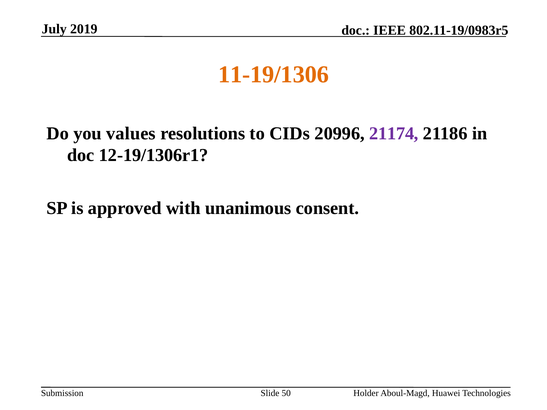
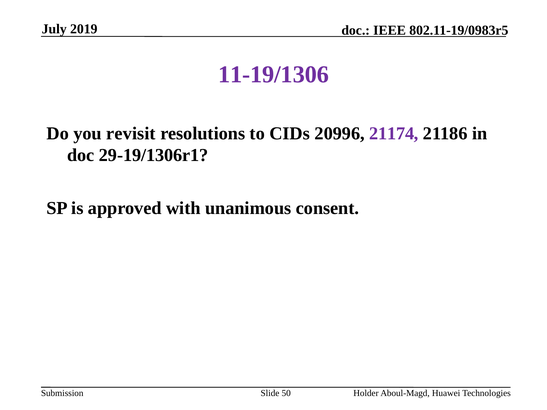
11-19/1306 colour: orange -> purple (273, 75)
values: values -> revisit (131, 133)
12-19/1306r1: 12-19/1306r1 -> 29-19/1306r1 (154, 155)
